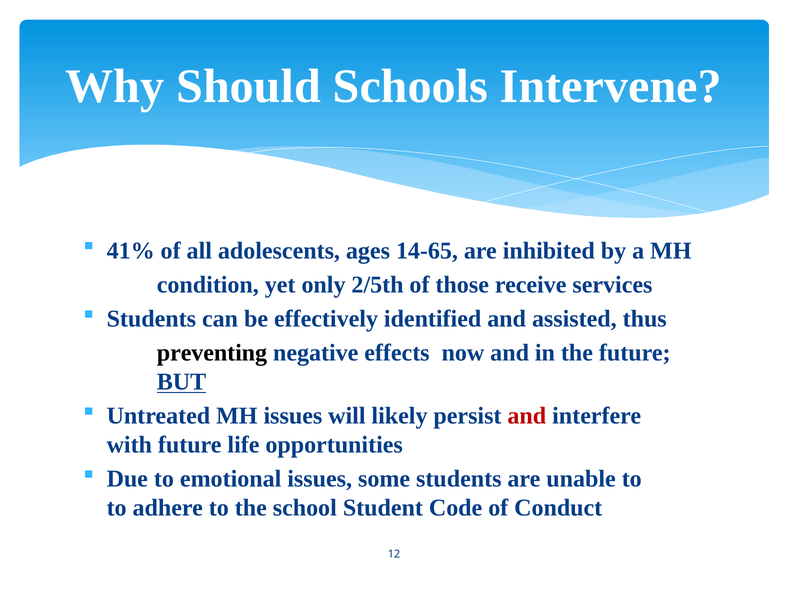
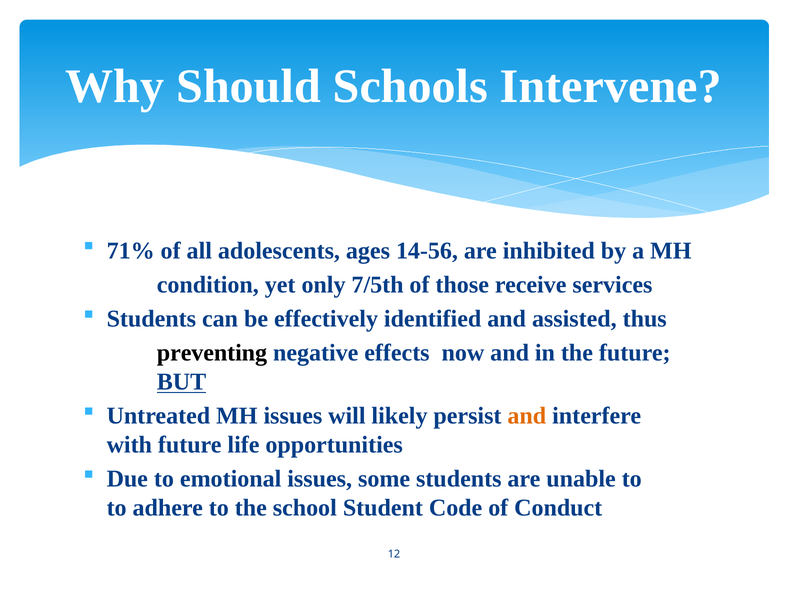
41%: 41% -> 71% (131, 251)
14-65: 14-65 -> 14-56 (427, 251)
2/5th: 2/5th -> 7/5th (378, 285)
and colour: red -> orange (527, 416)
